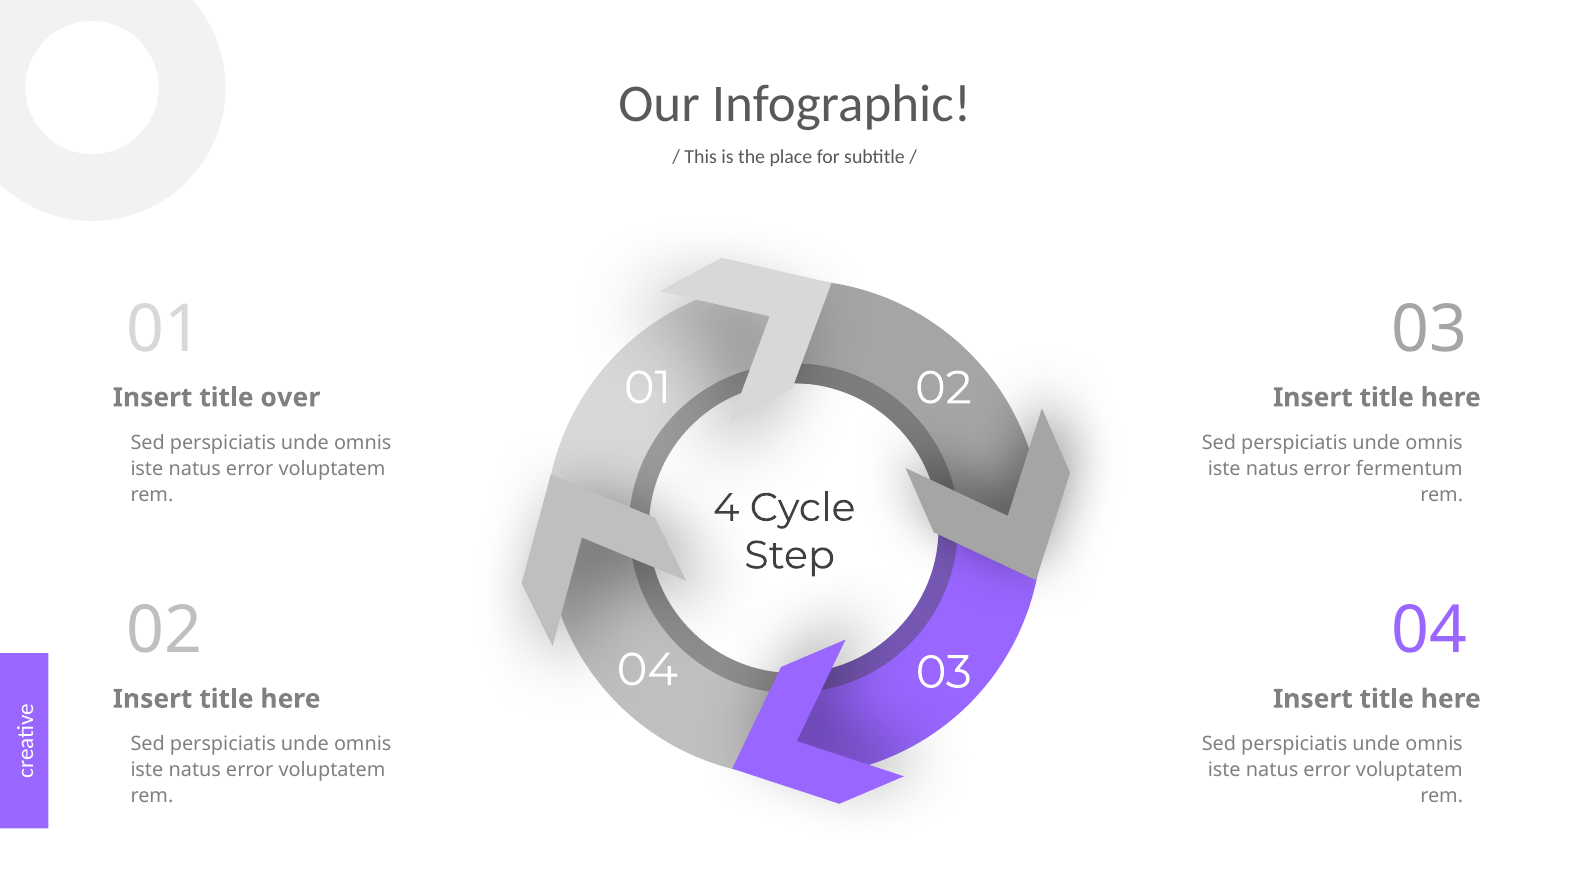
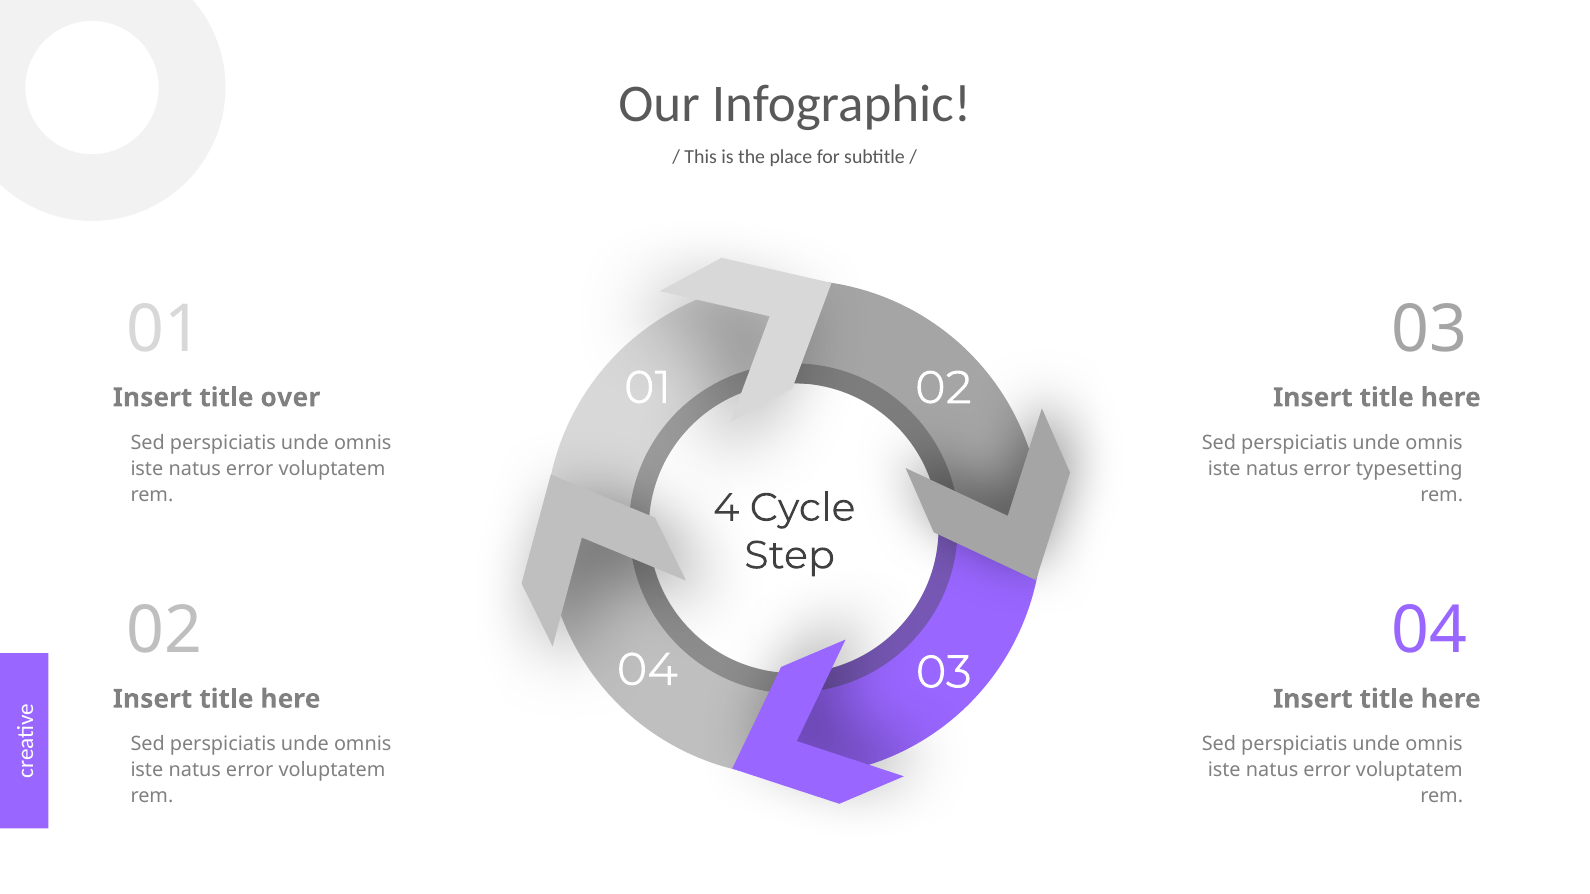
fermentum: fermentum -> typesetting (1409, 469)
